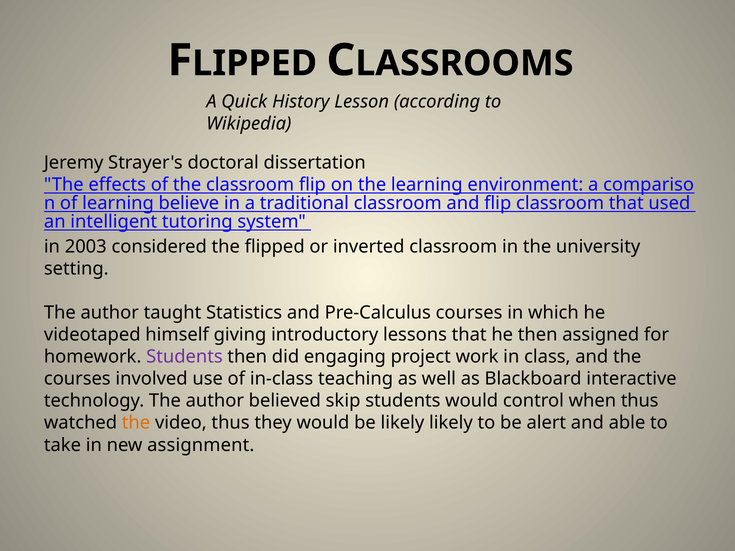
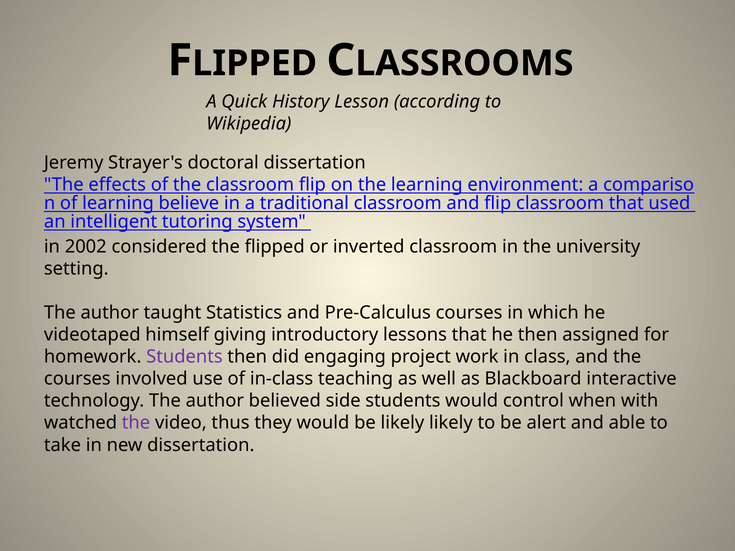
2003: 2003 -> 2002 (86, 247)
skip: skip -> side (343, 401)
when thus: thus -> with (640, 401)
the colour: orange -> purple (136, 423)
new assignment: assignment -> dissertation (201, 445)
